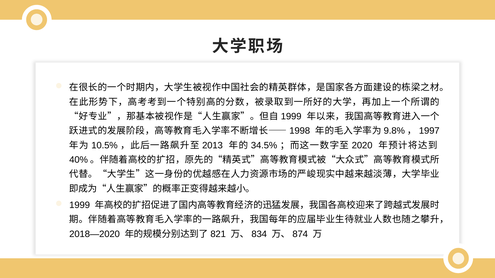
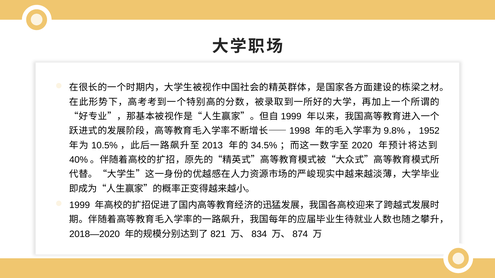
1997: 1997 -> 1952 (429, 131)
